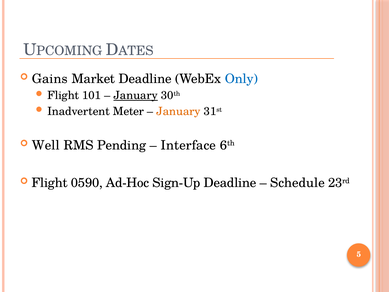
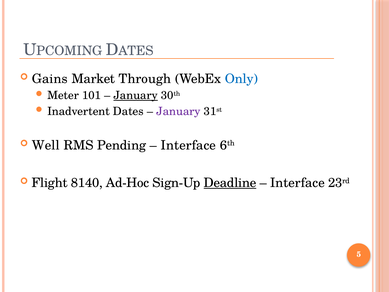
Market Deadline: Deadline -> Through (145, 79)
Flight: Flight -> Meter (63, 95)
Meter: Meter -> Dates (128, 111)
January colour: orange -> purple (178, 111)
0590: 0590 -> 8140 (87, 183)
Deadline underline: none -> present (230, 183)
Schedule: Schedule -> Interface (297, 183)
